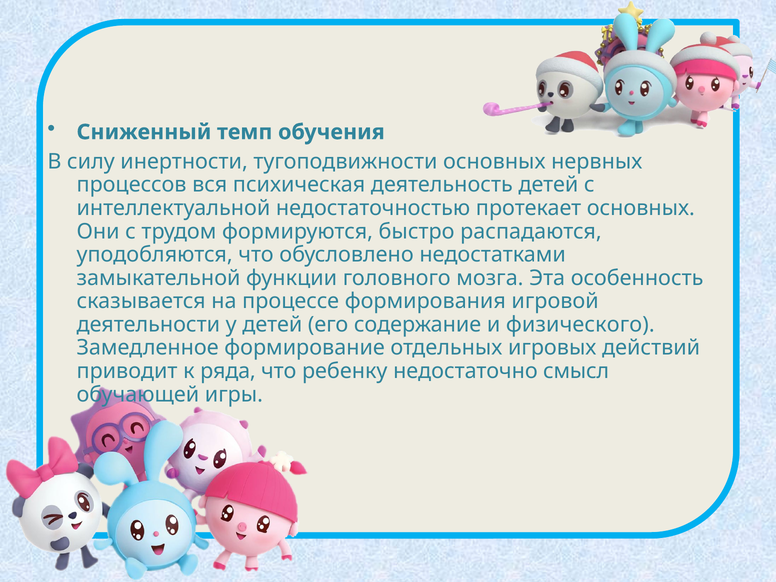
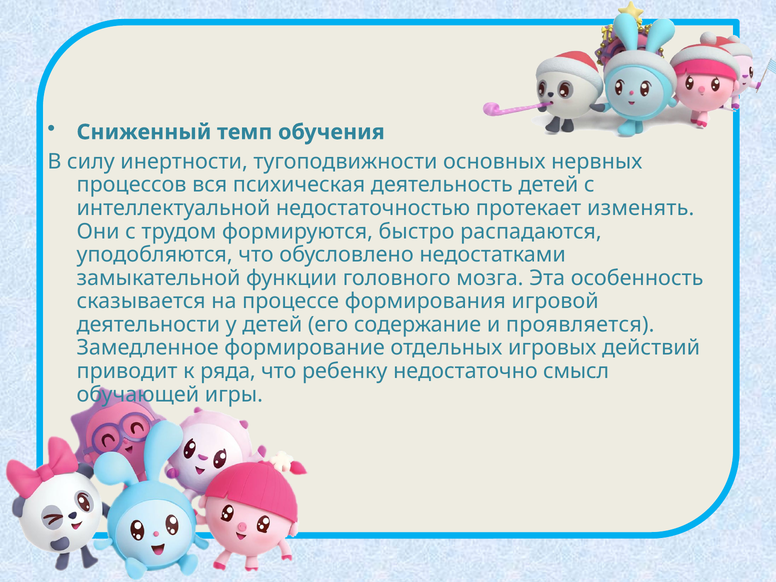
протекает основных: основных -> изменять (641, 208)
физического: физического -> проявляется (580, 325)
